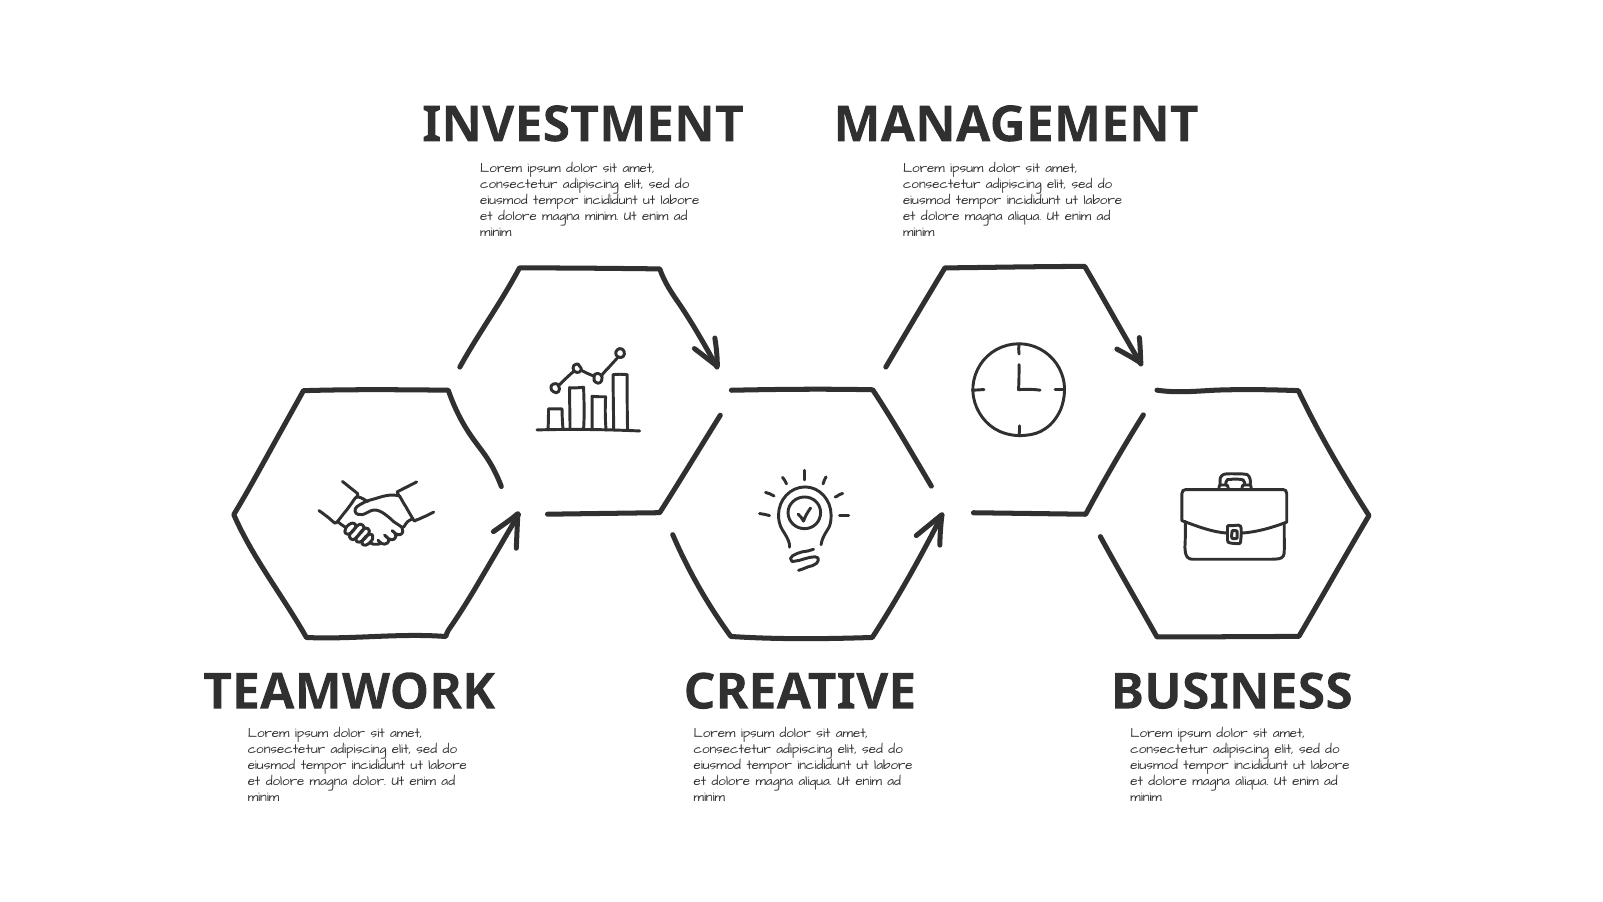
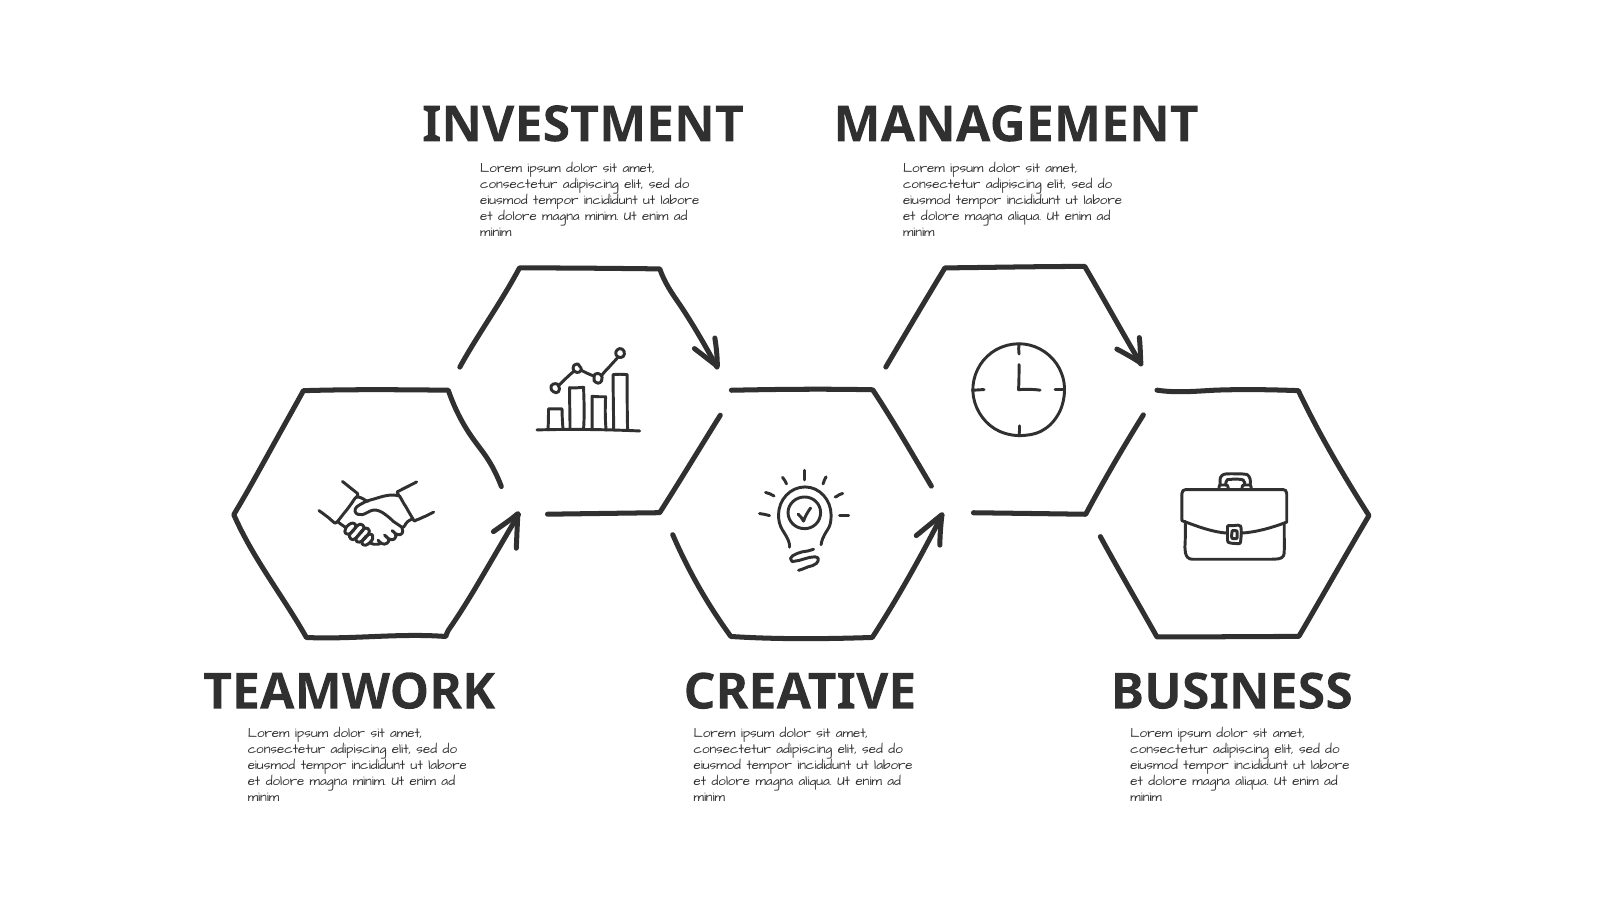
dolor: dolor -> minim (369, 781)
